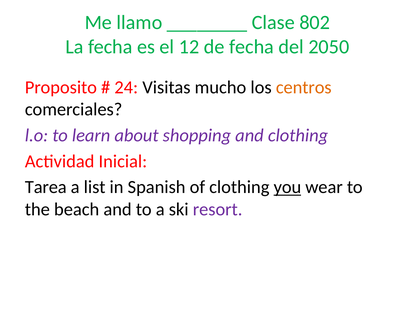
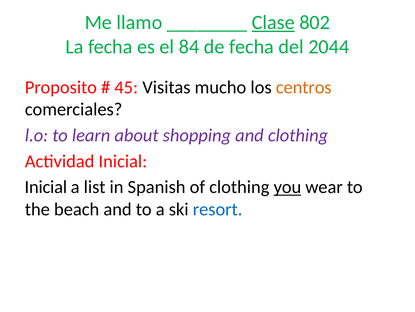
Clase underline: none -> present (273, 22)
12: 12 -> 84 (189, 47)
2050: 2050 -> 2044 (329, 47)
24: 24 -> 45 (126, 87)
Tarea: Tarea -> Inicial (46, 187)
resort colour: purple -> blue (218, 209)
